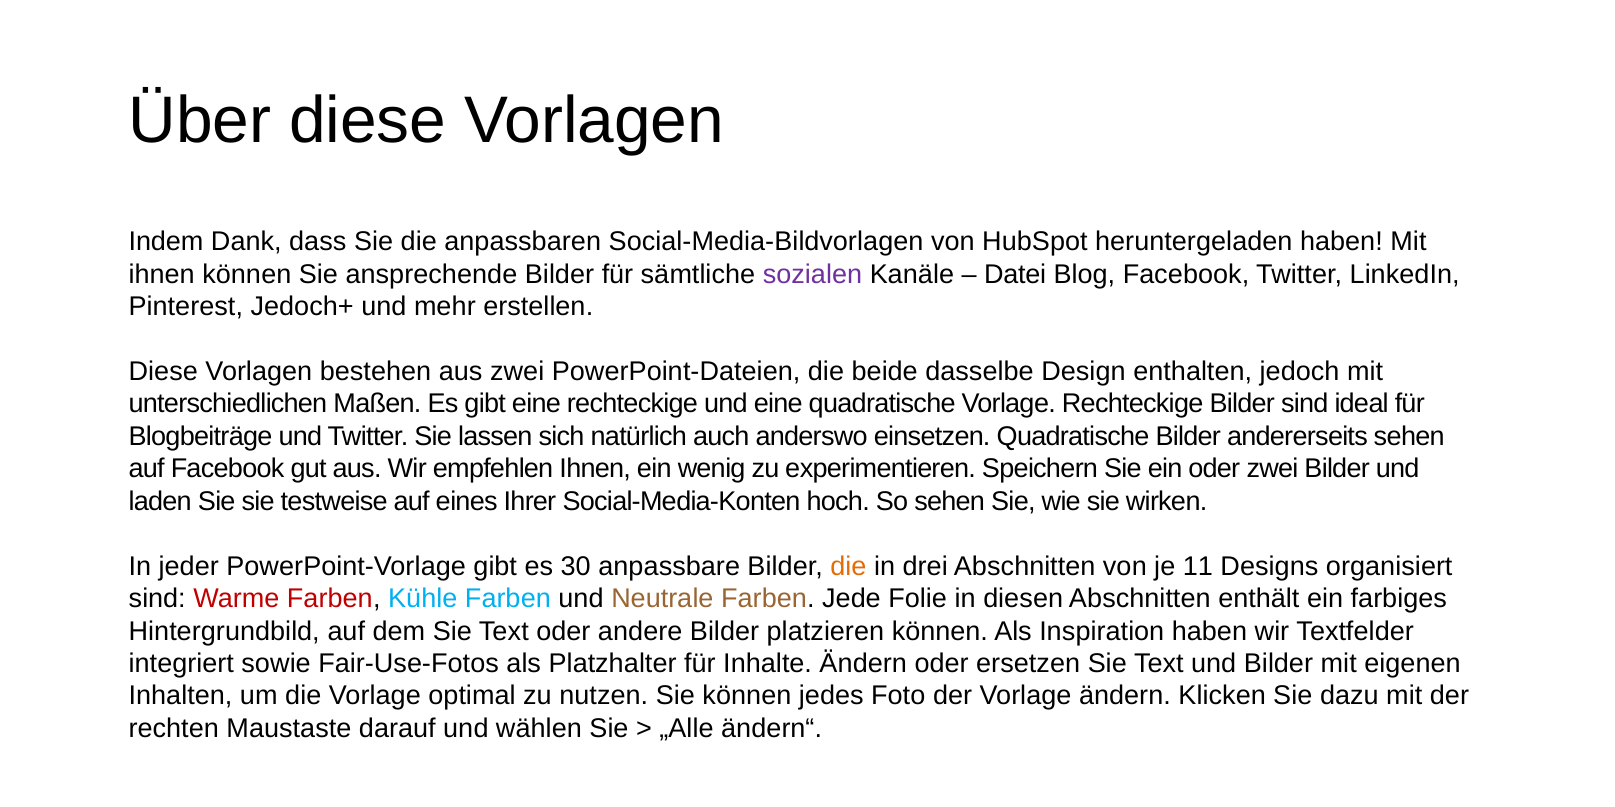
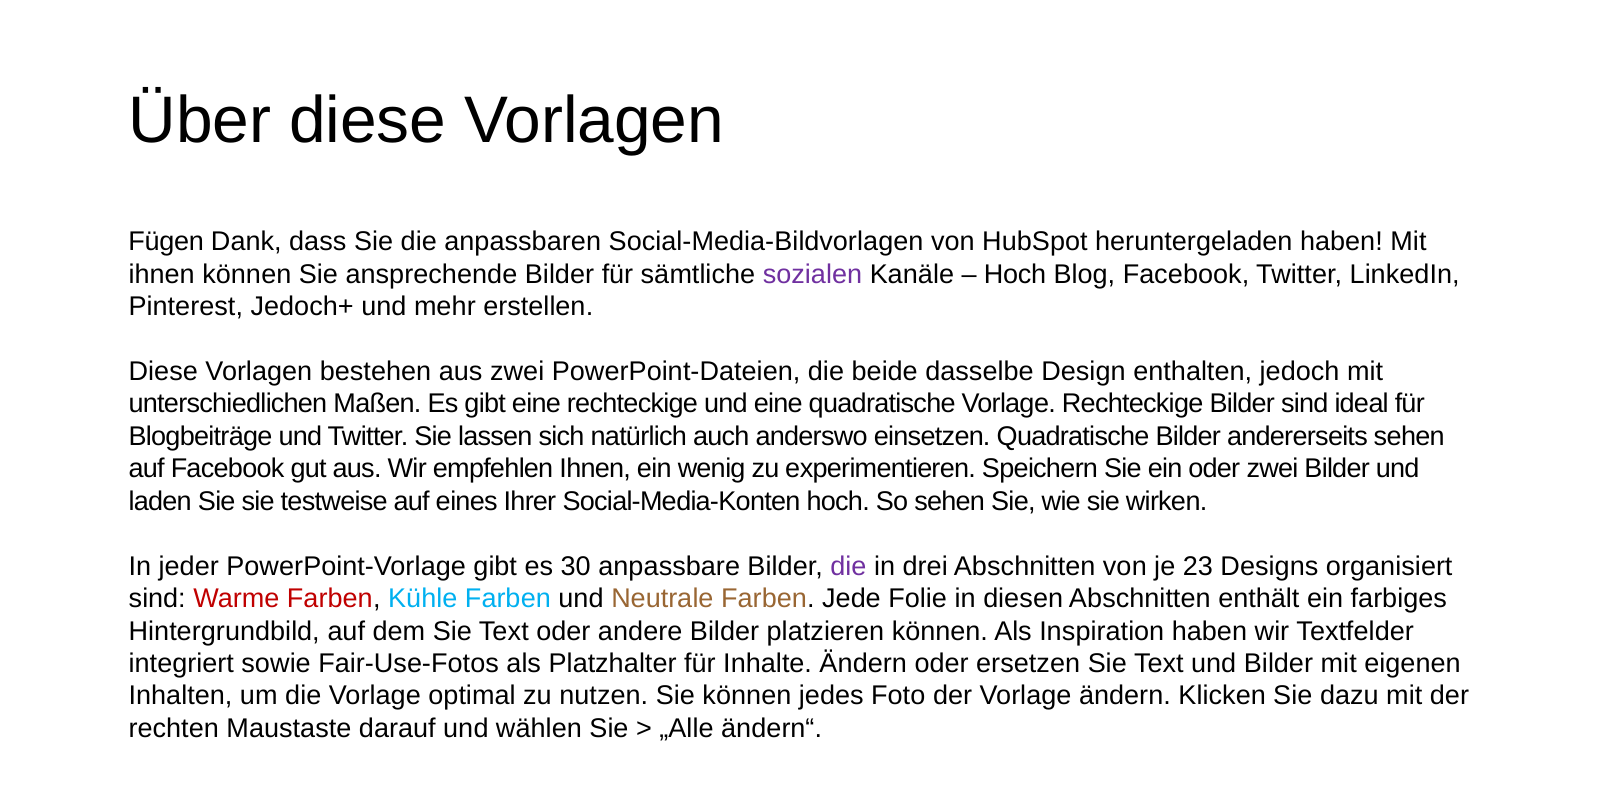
Indem: Indem -> Fügen (166, 242)
Datei: Datei -> Hoch (1015, 274)
die colour: orange -> purple (848, 567)
11: 11 -> 23 (1198, 567)
